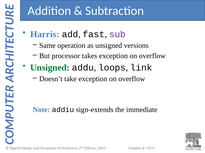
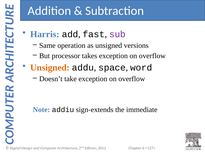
Unsigned colour: green -> orange (50, 68)
loops: loops -> space (112, 68)
link: link -> word (141, 68)
